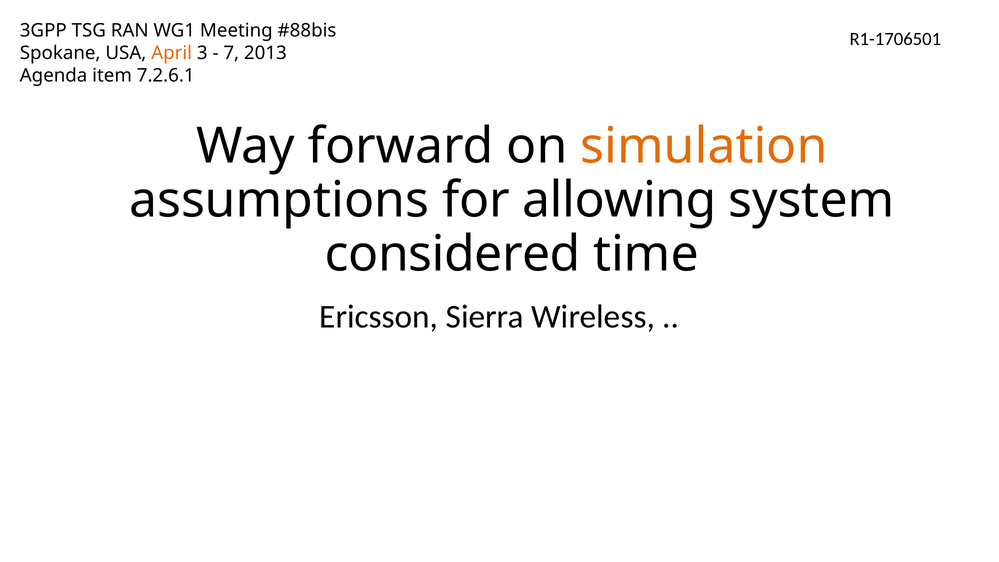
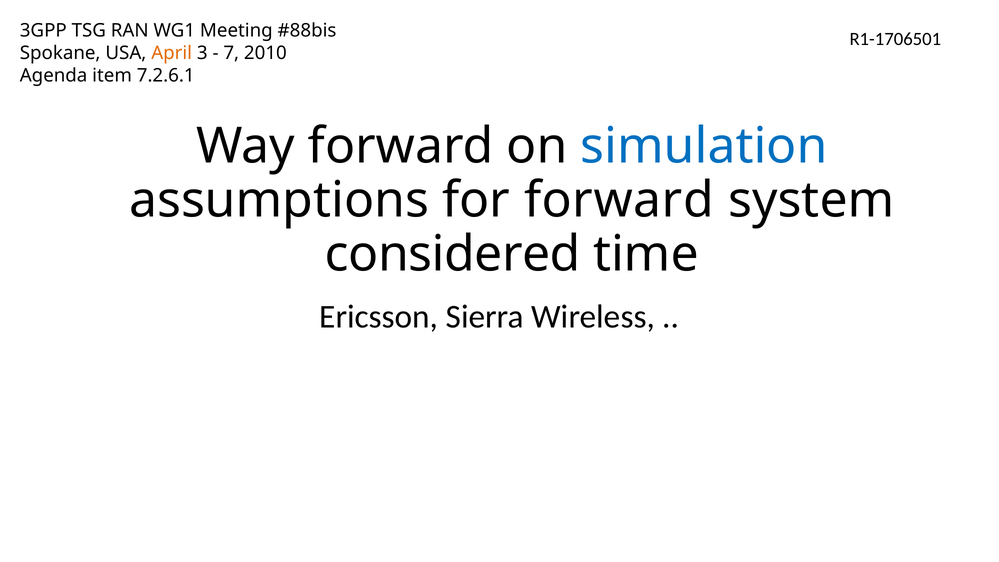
2013: 2013 -> 2010 (265, 53)
simulation colour: orange -> blue (704, 146)
for allowing: allowing -> forward (619, 200)
